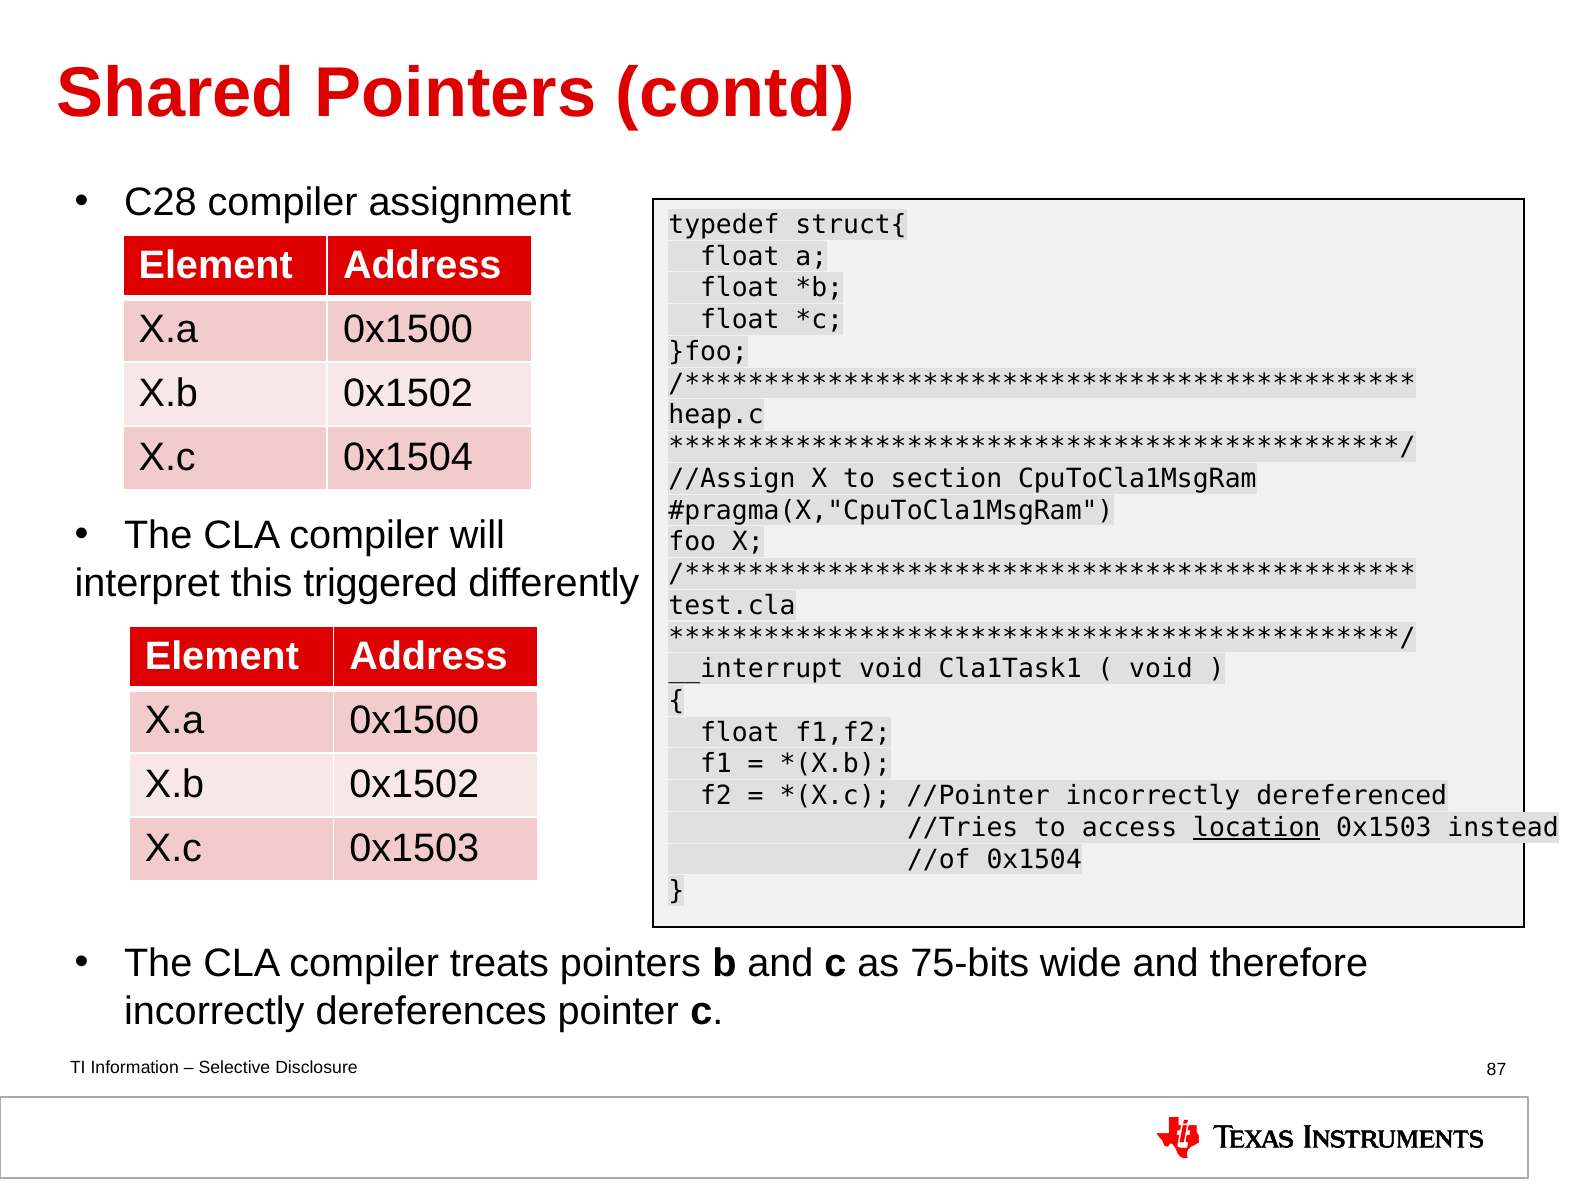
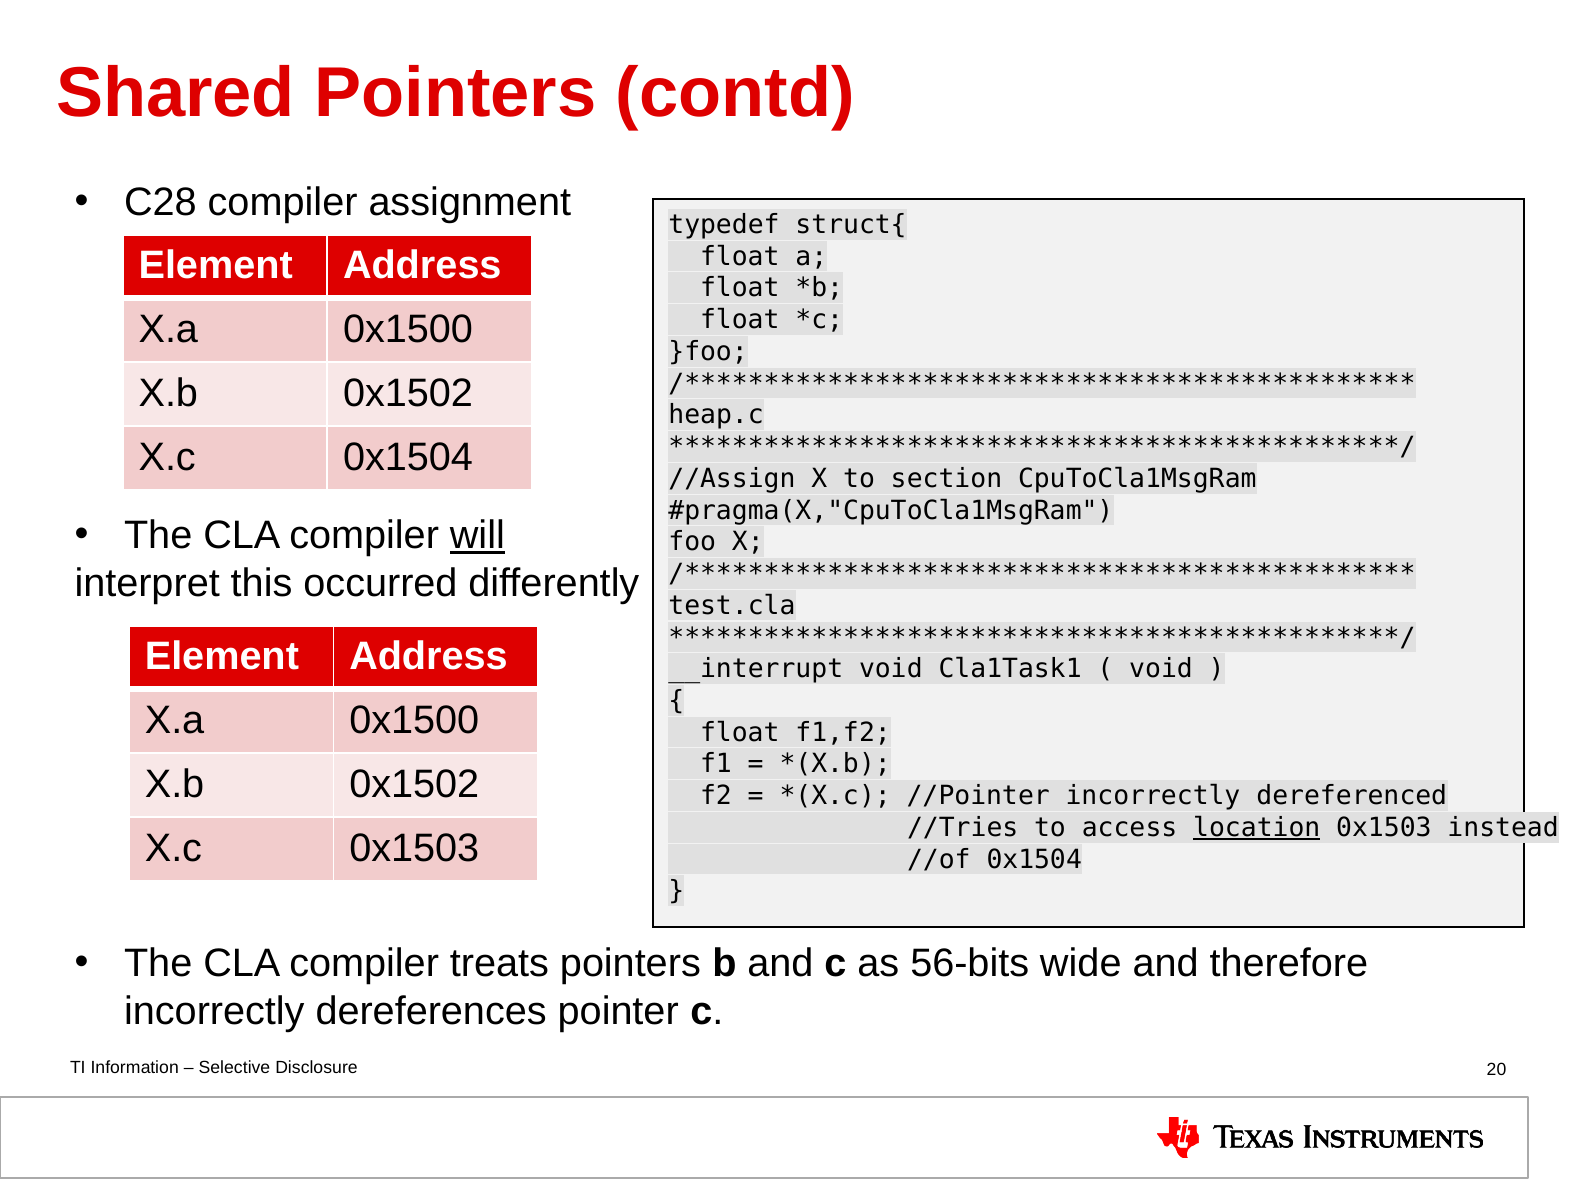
will underline: none -> present (477, 535)
triggered: triggered -> occurred (380, 583)
75-bits: 75-bits -> 56-bits (970, 963)
87: 87 -> 20 (1497, 1069)
